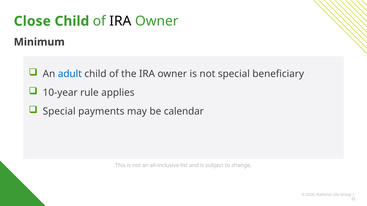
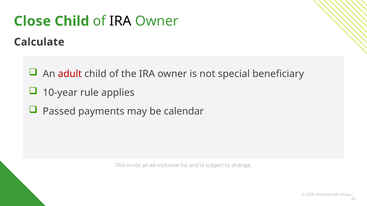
Minimum: Minimum -> Calculate (39, 42)
adult colour: blue -> red (70, 74)
Special: Special -> Passed (59, 112)
